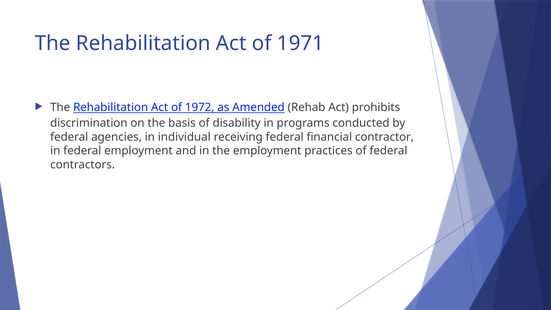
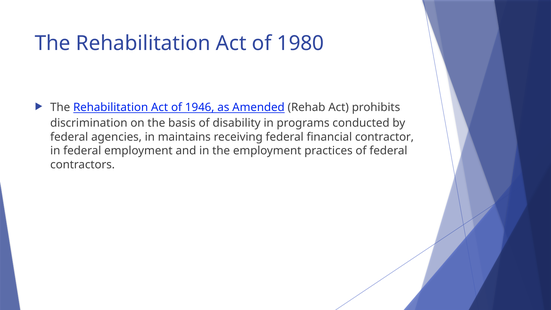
1971: 1971 -> 1980 (300, 43)
1972: 1972 -> 1946 (200, 107)
individual: individual -> maintains (184, 137)
